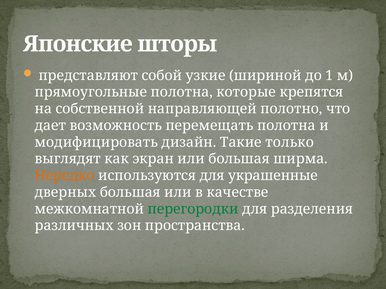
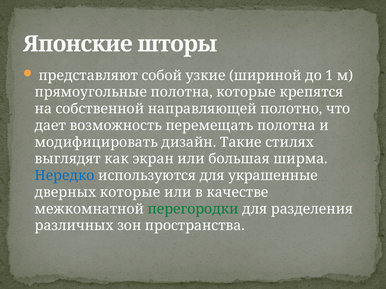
только: только -> стилях (290, 142)
Нередко colour: orange -> blue (65, 176)
дверных большая: большая -> которые (130, 193)
